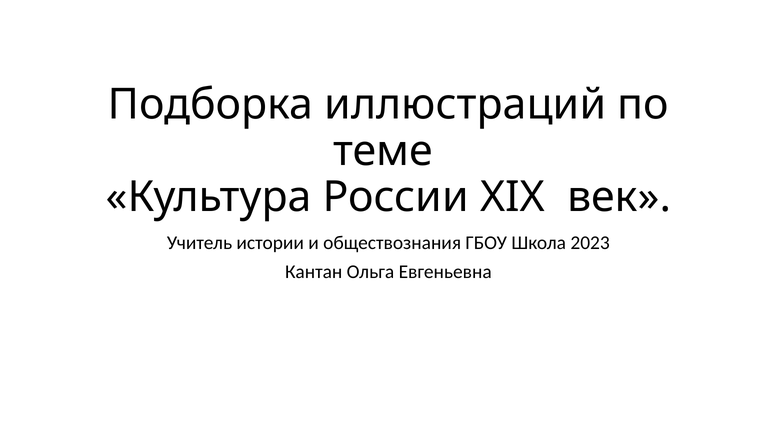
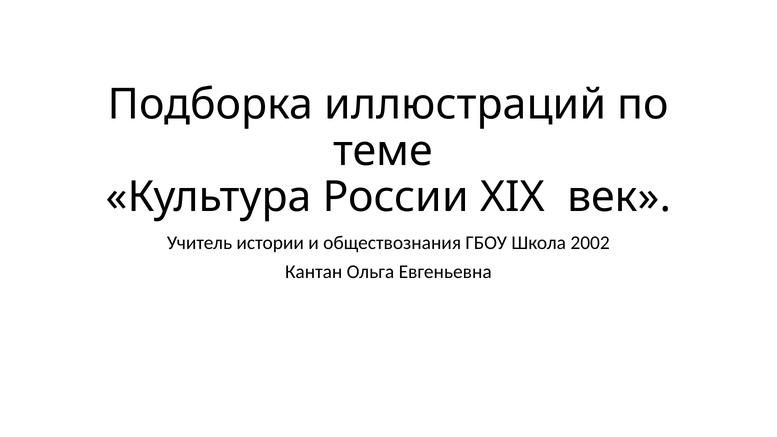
2023: 2023 -> 2002 (590, 243)
